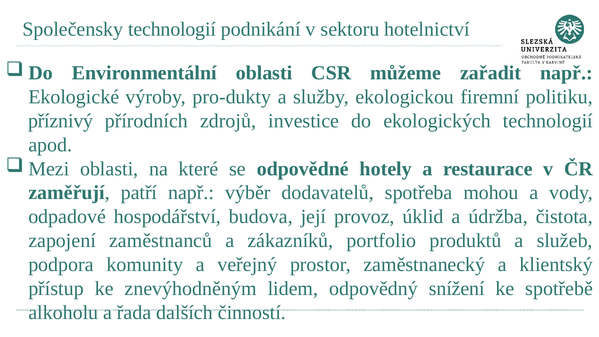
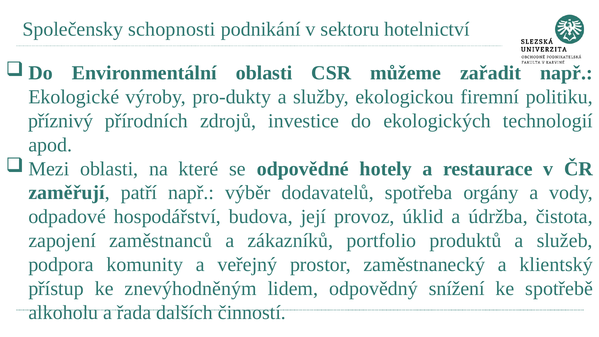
Společensky technologií: technologií -> schopnosti (172, 29)
mohou: mohou -> orgány (491, 193)
